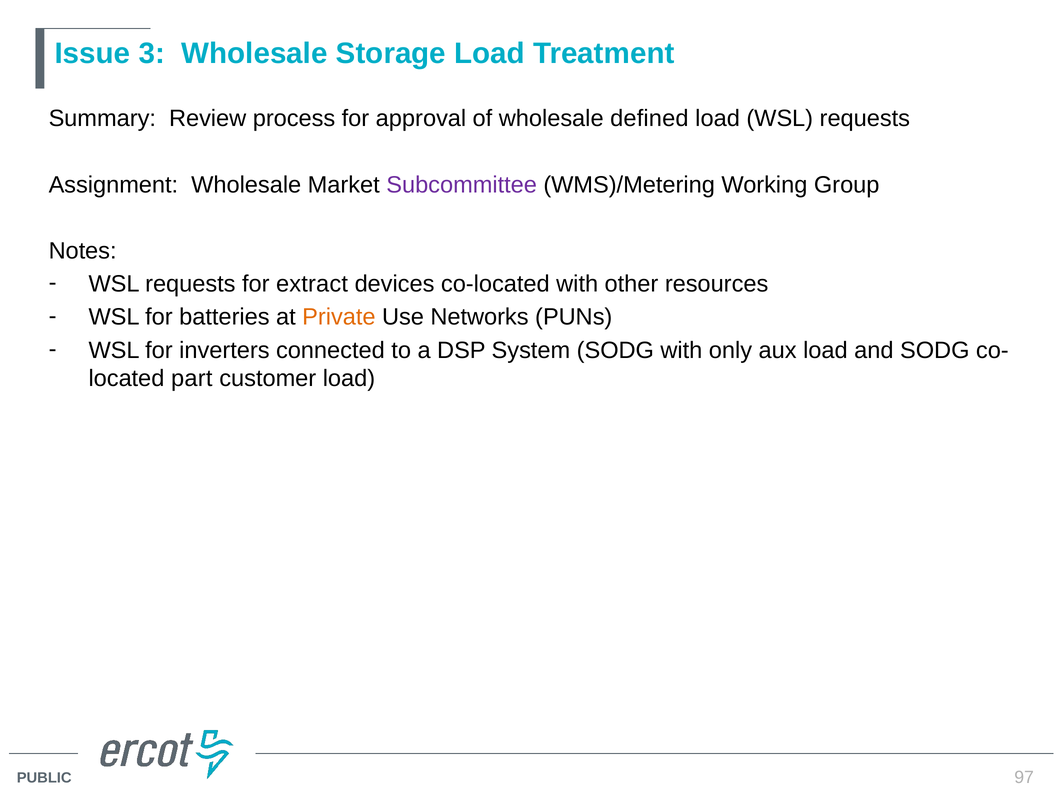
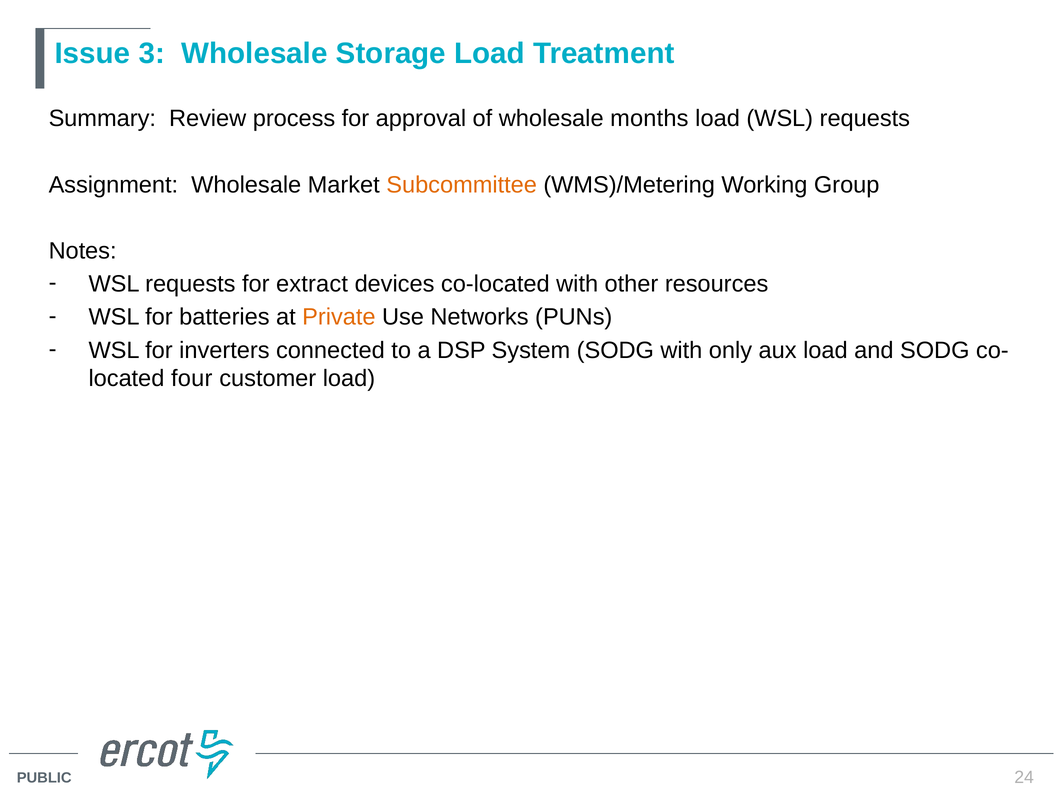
defined: defined -> months (649, 119)
Subcommittee colour: purple -> orange (462, 185)
part: part -> four (192, 379)
97: 97 -> 24 (1024, 777)
